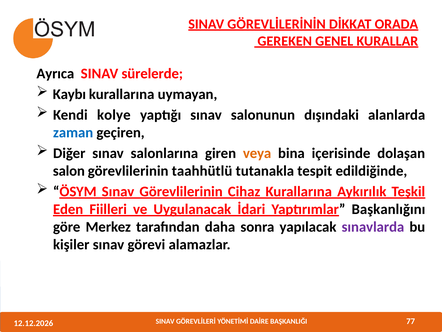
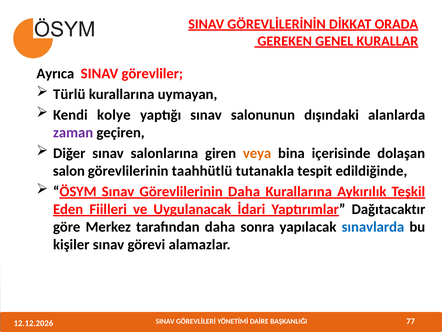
sürelerde: sürelerde -> görevliler (152, 73)
Kaybı: Kaybı -> Türlü (69, 94)
zaman colour: blue -> purple (73, 132)
Görevlilerinin Cihaz: Cihaz -> Daha (244, 191)
Başkanlığını: Başkanlığını -> Dağıtacaktır (389, 209)
sınavlarda colour: purple -> blue (373, 227)
